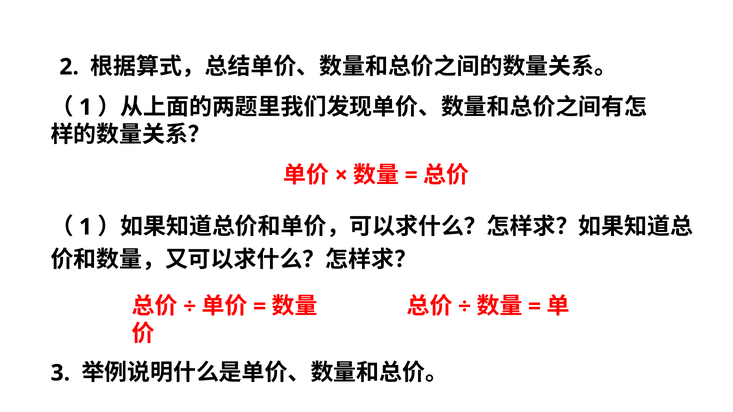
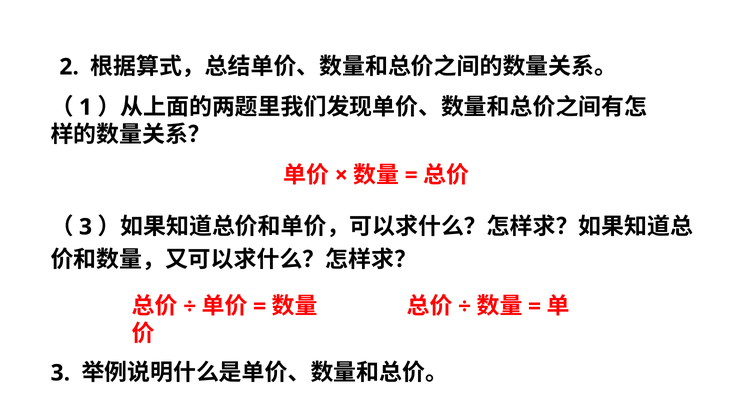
1: 1 -> 3 (86, 227)
